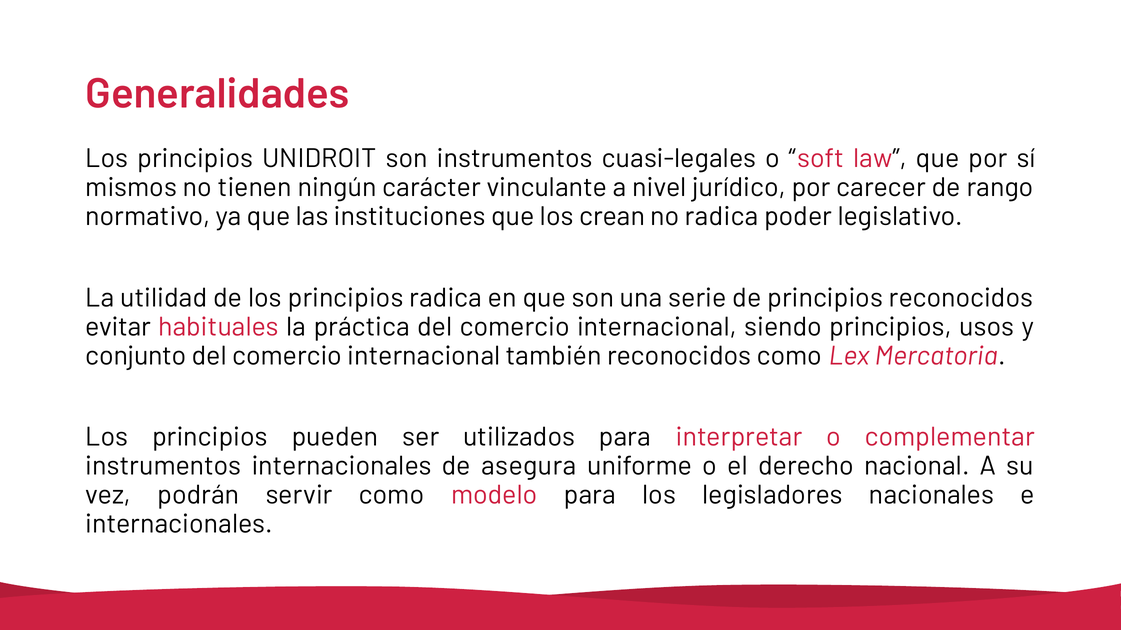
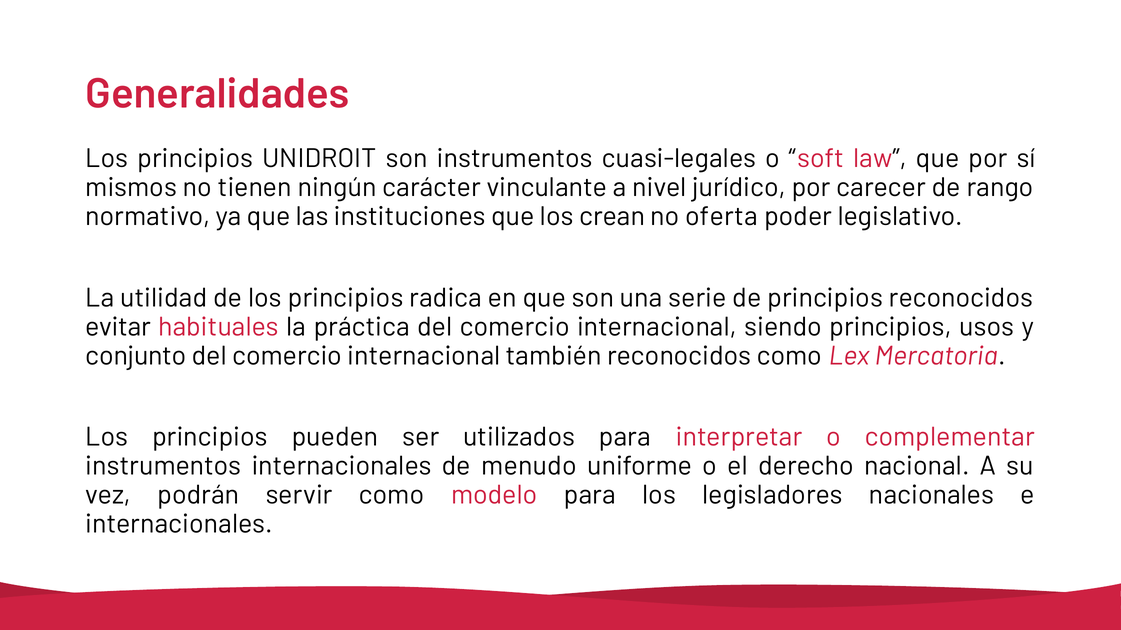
no radica: radica -> oferta (722, 217)
asegura: asegura -> menudo (529, 466)
